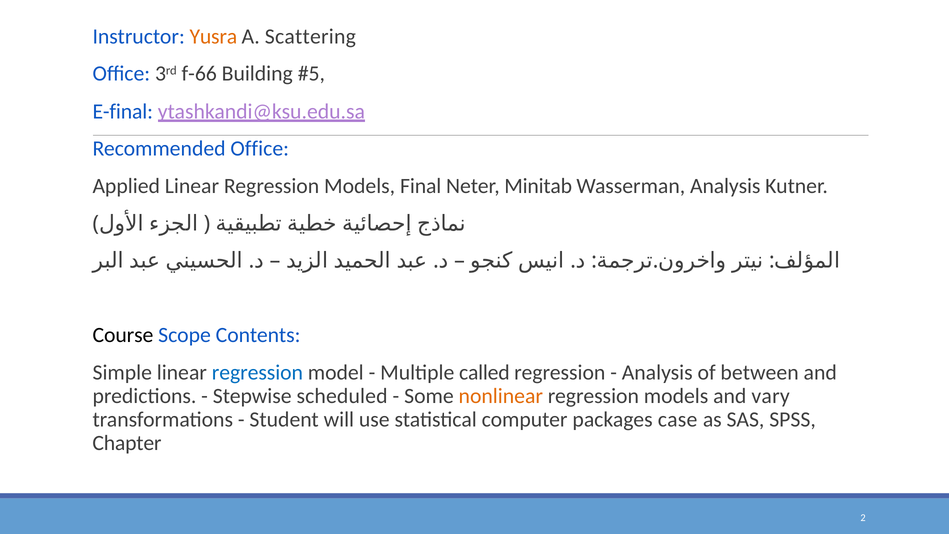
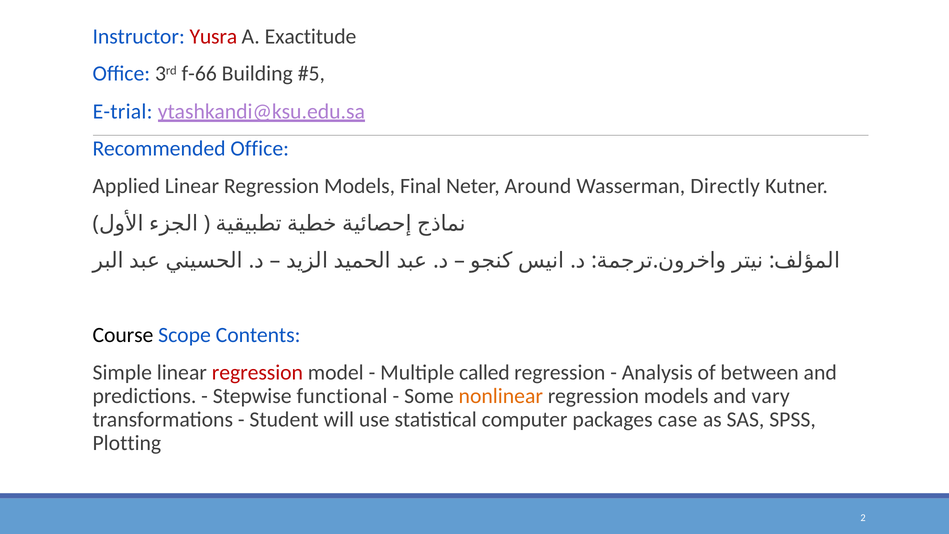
Yusra colour: orange -> red (213, 36)
Scattering: Scattering -> Exactitude (311, 36)
E-final: E-final -> E-trial (123, 111)
Minitab: Minitab -> Around (538, 186)
Wasserman Analysis: Analysis -> Directly (725, 186)
regression colour: blue -> red (257, 372)
scheduled: scheduled -> functional (342, 396)
Chapter: Chapter -> Plotting (127, 443)
